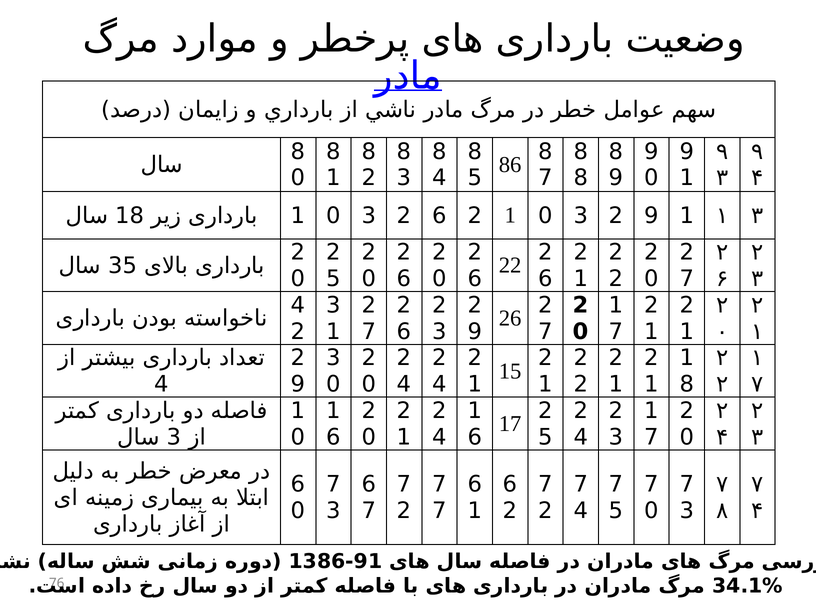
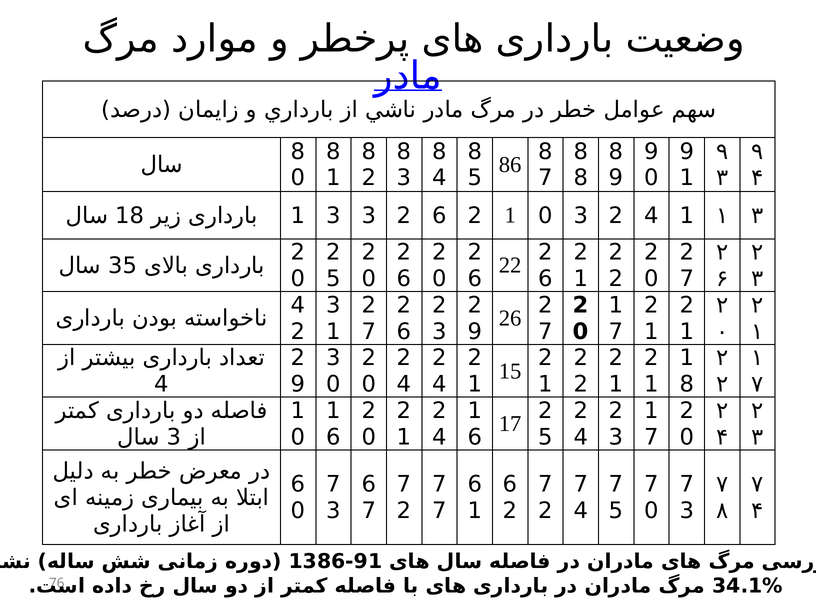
0: 0 -> 3 (333, 216)
0 3 2 9: 9 -> 4 (652, 216)
